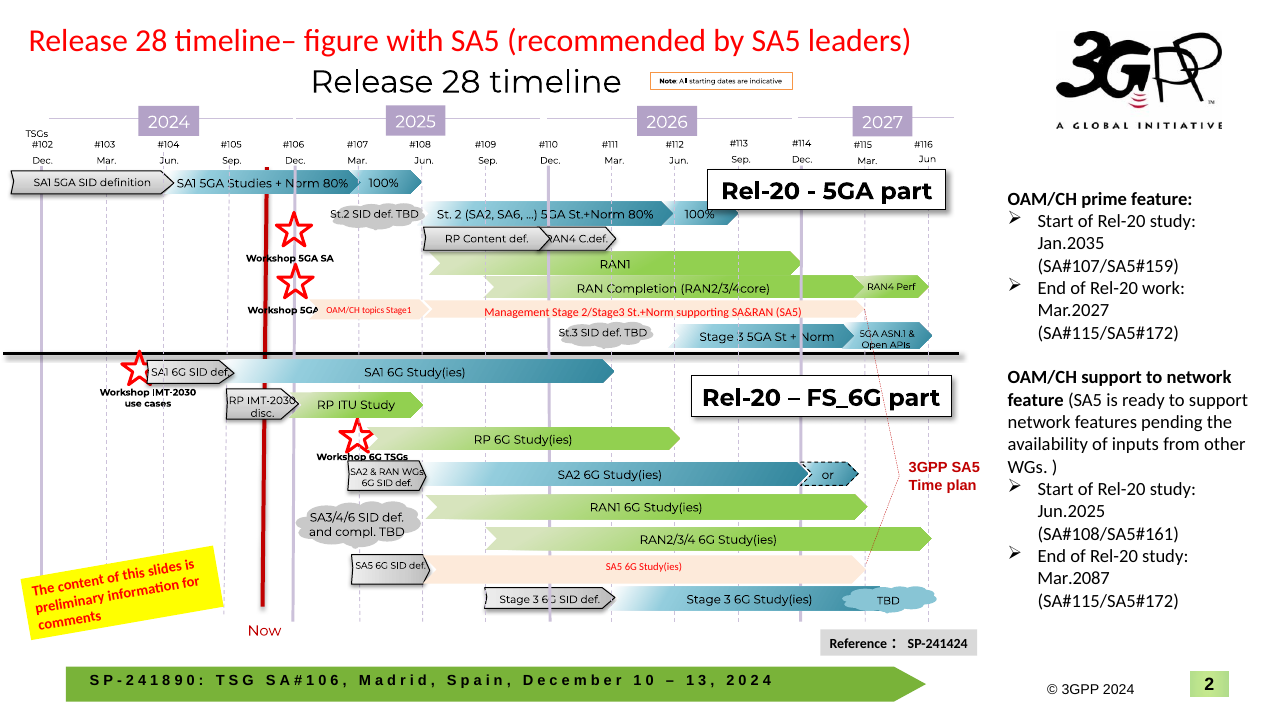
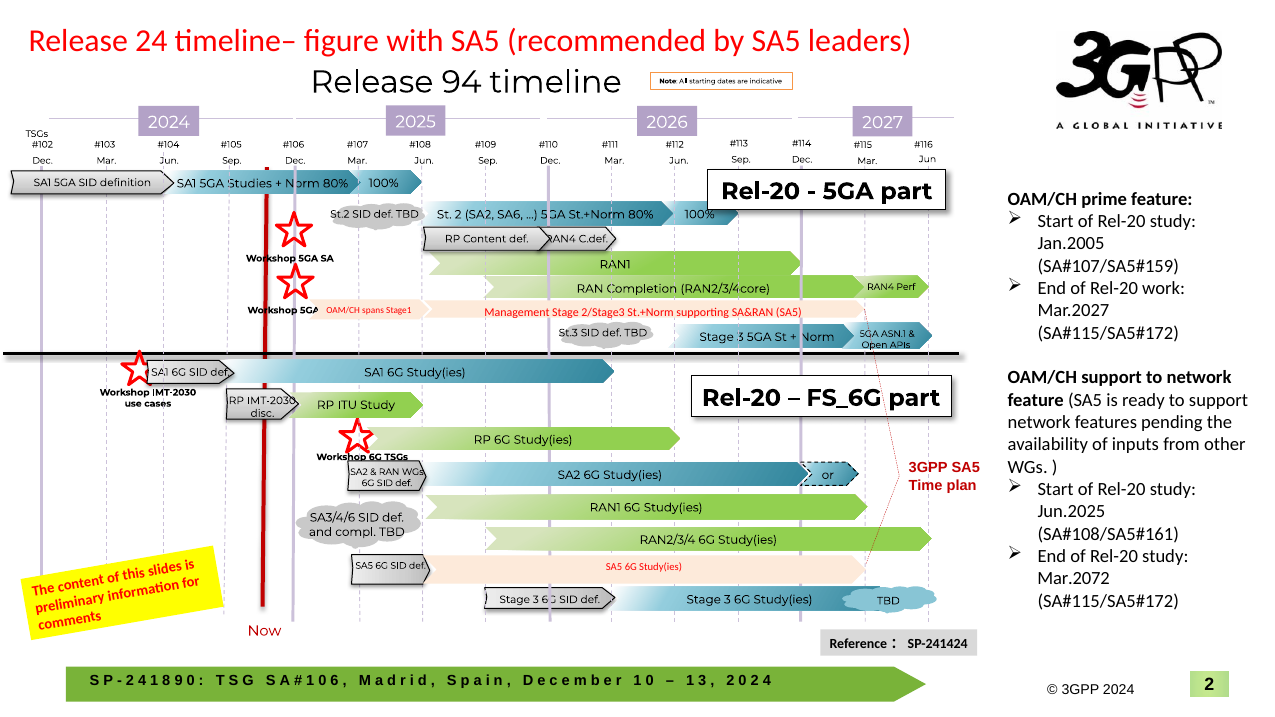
28: 28 -> 24 (151, 41)
28: 28 -> 94 (462, 82)
Jan.2035: Jan.2035 -> Jan.2005 (1071, 244)
topics: topics -> spans (373, 310)
Mar.2087: Mar.2087 -> Mar.2072 (1074, 579)
